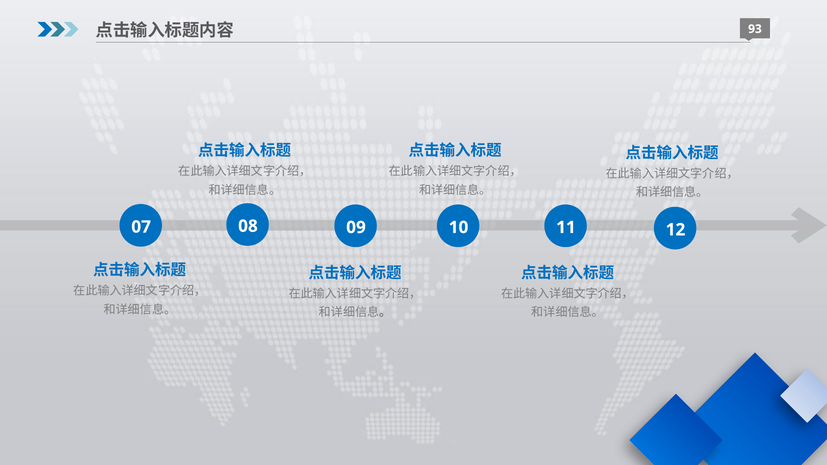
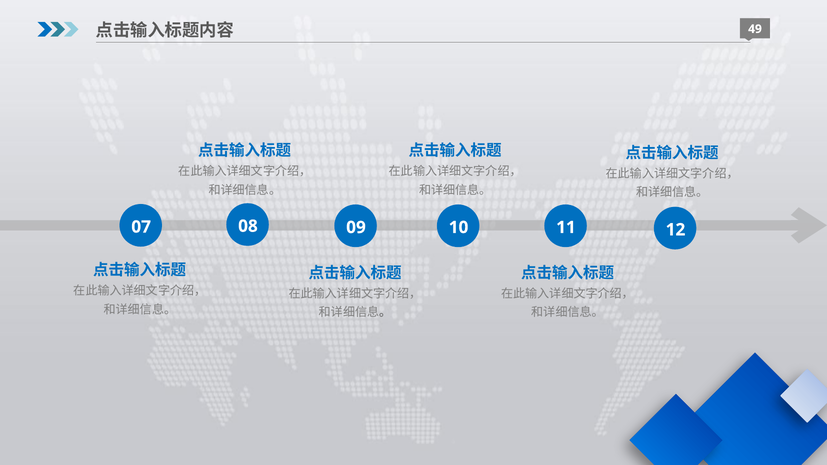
93: 93 -> 49 (755, 29)
